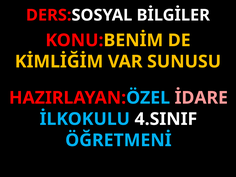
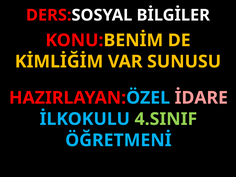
4.SINIF colour: white -> light green (166, 119)
